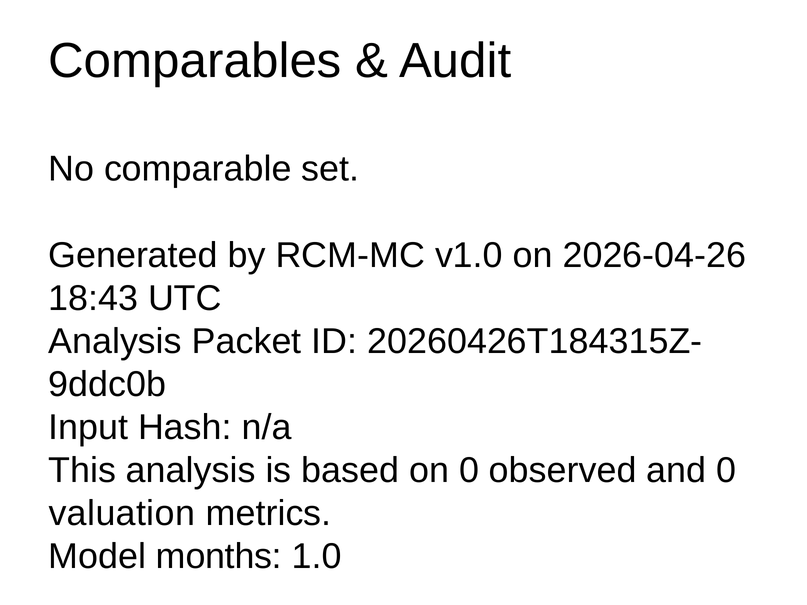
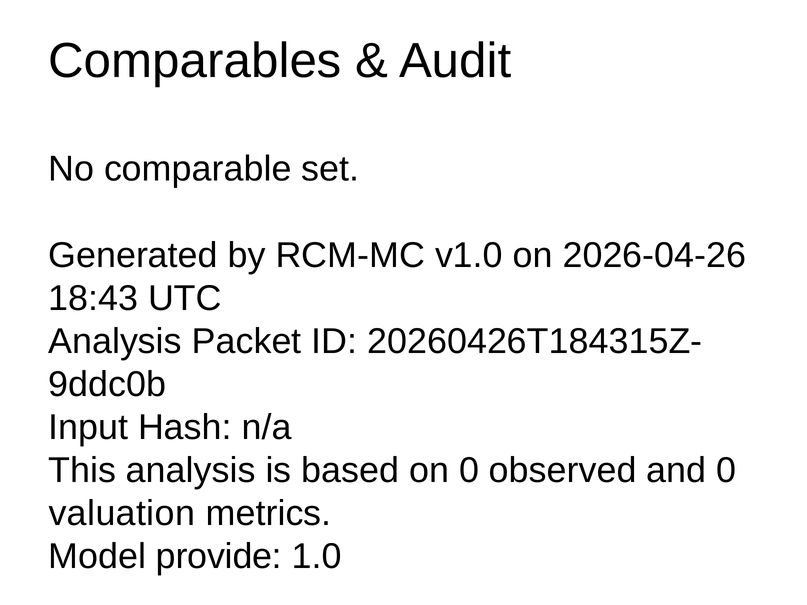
months: months -> provide (219, 557)
